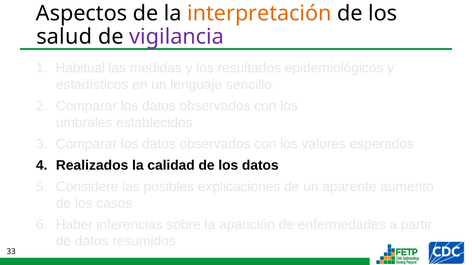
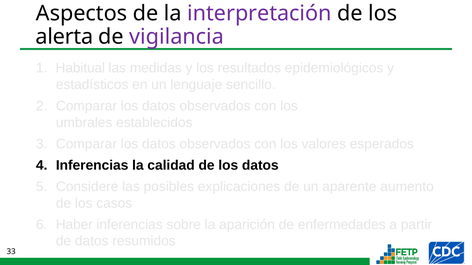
interpretación colour: orange -> purple (259, 13)
salud: salud -> alerta (64, 37)
Realizados: Realizados -> Inferencias (92, 166)
